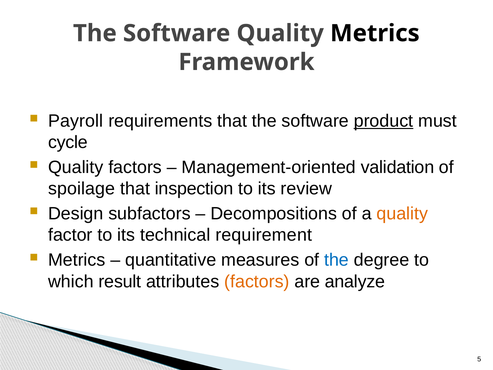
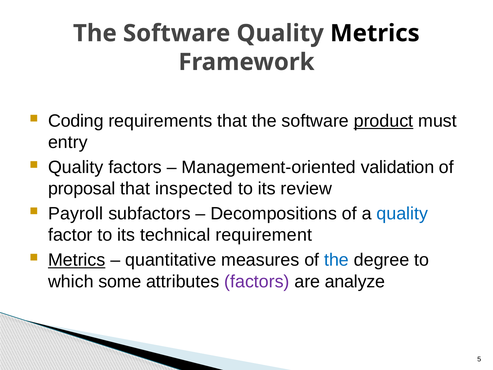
Payroll: Payroll -> Coding (76, 121)
cycle: cycle -> entry (68, 142)
spoilage: spoilage -> proposal (82, 189)
inspection: inspection -> inspected (194, 189)
Design: Design -> Payroll (76, 214)
quality colour: orange -> blue (402, 214)
Metrics underline: none -> present (77, 260)
result: result -> some (120, 281)
factors colour: orange -> purple (257, 281)
